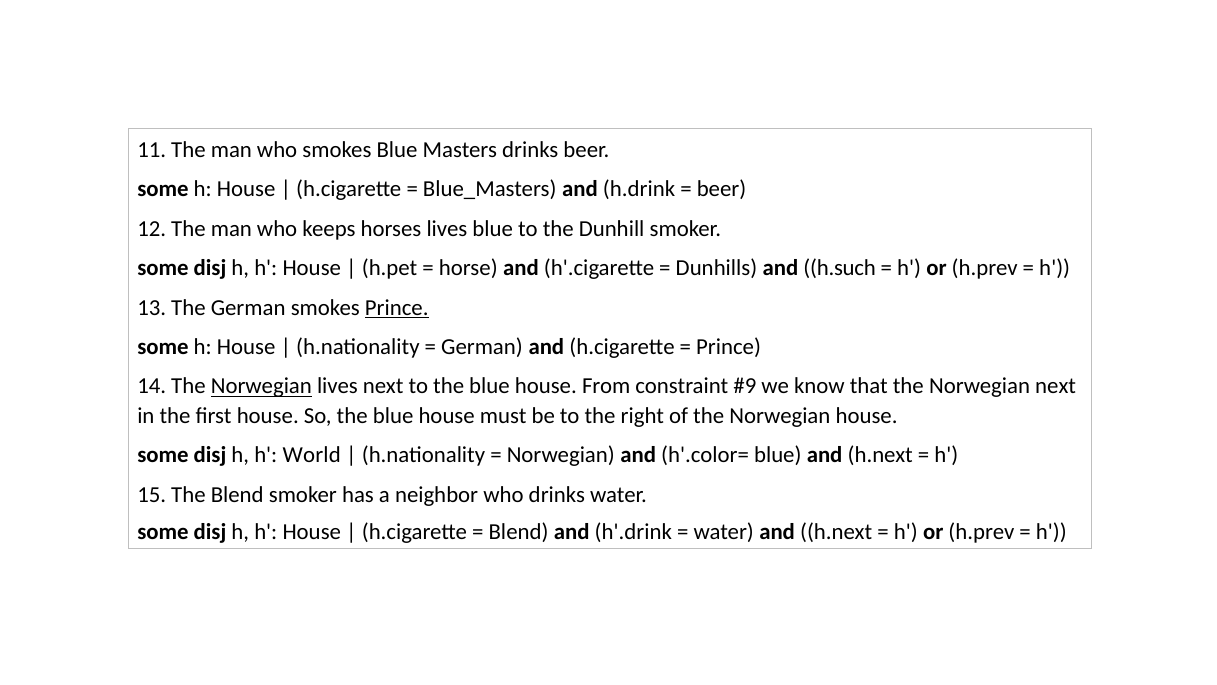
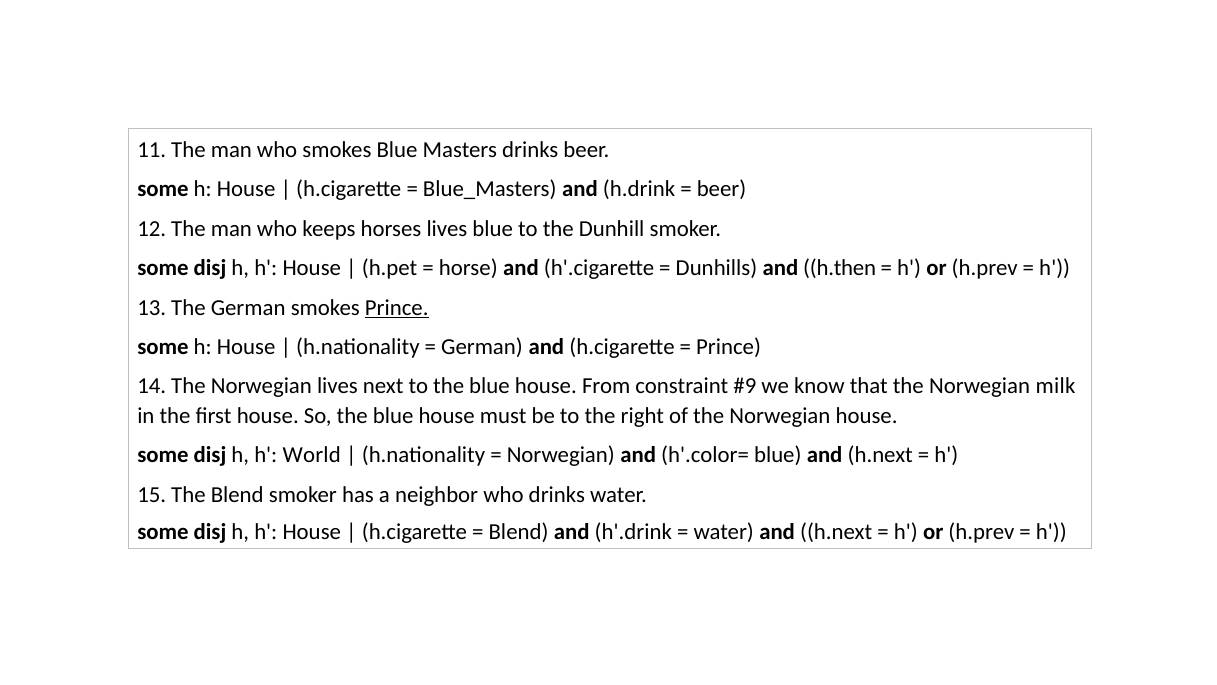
h.such: h.such -> h.then (840, 268)
Norwegian underline: present -> none (261, 386)
Norwegian next: next -> milk (1056, 386)
